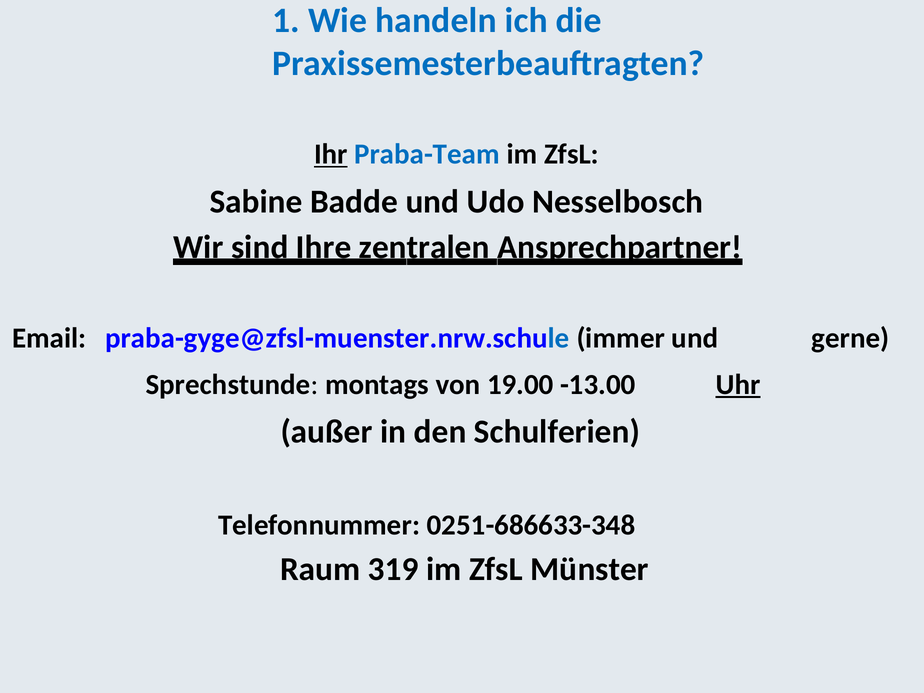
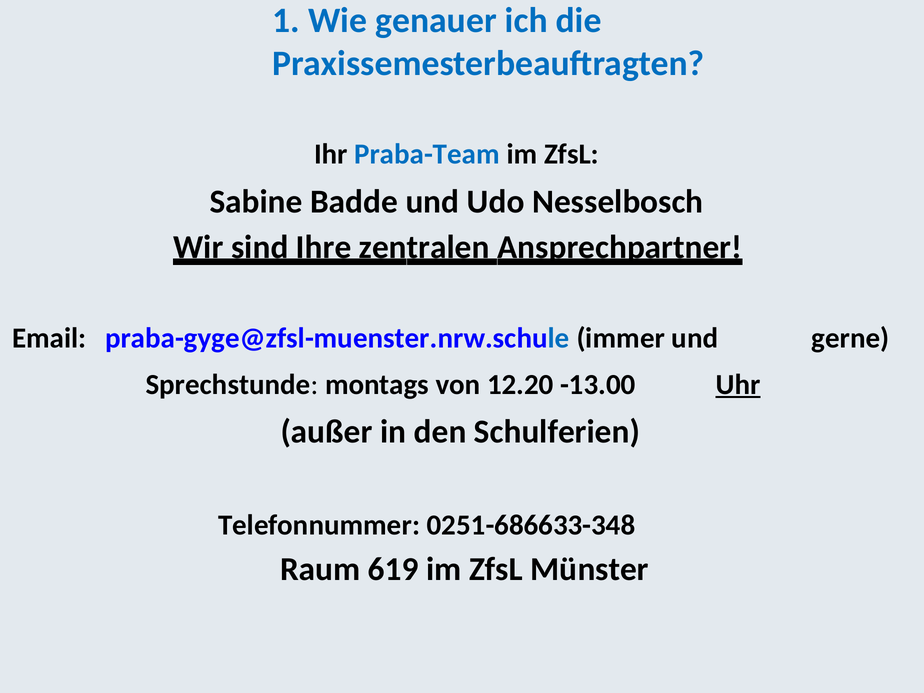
handeln: handeln -> genauer (436, 21)
Ihr underline: present -> none (331, 154)
19.00: 19.00 -> 12.20 (520, 384)
319: 319 -> 619 (393, 569)
